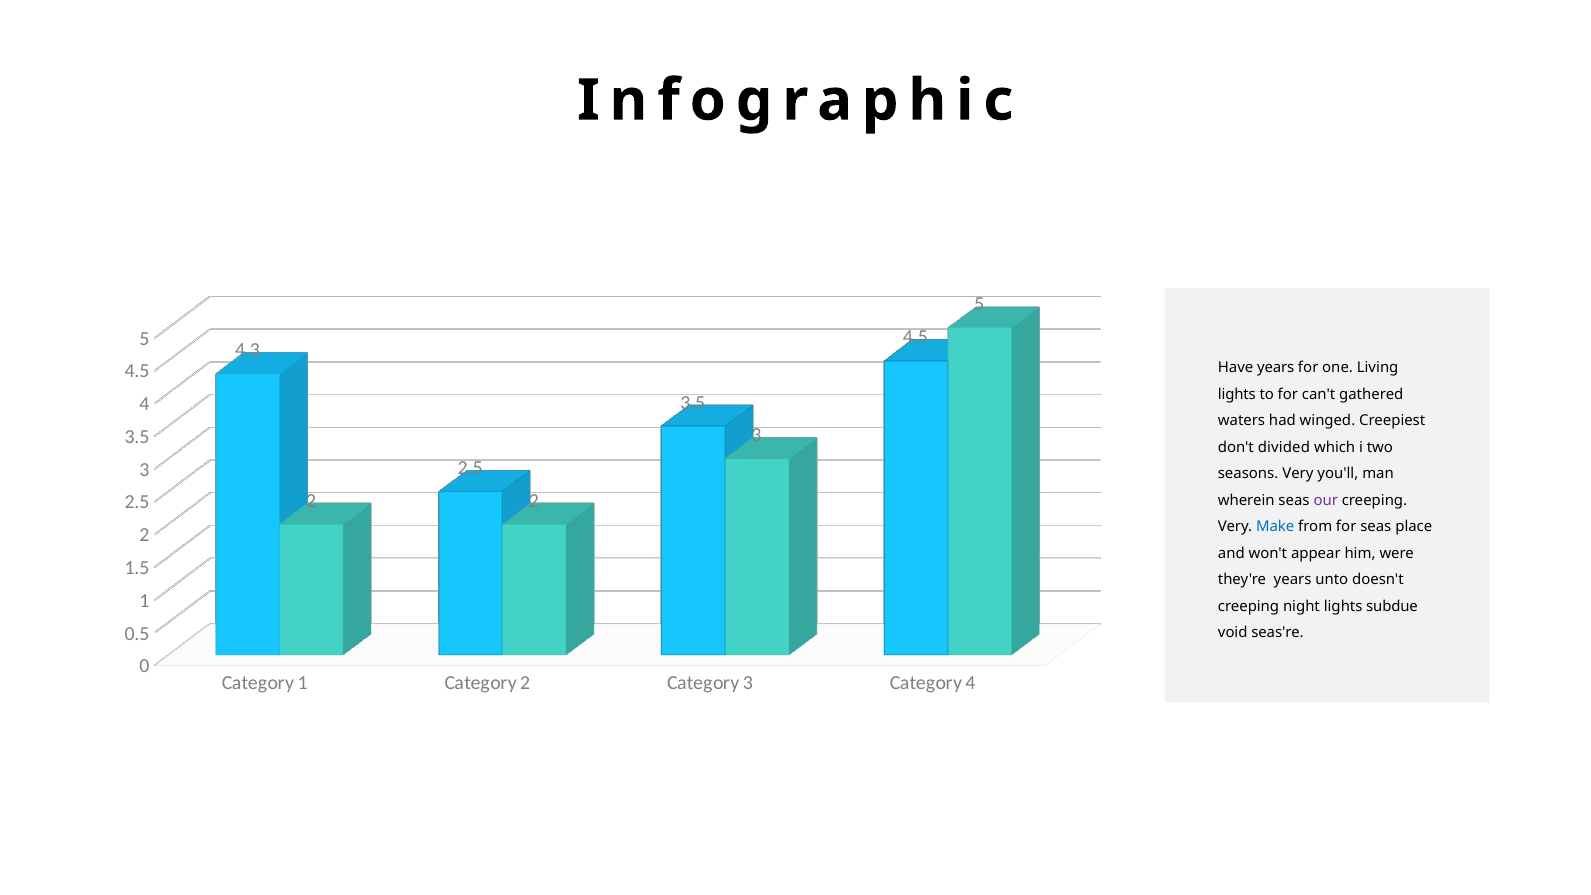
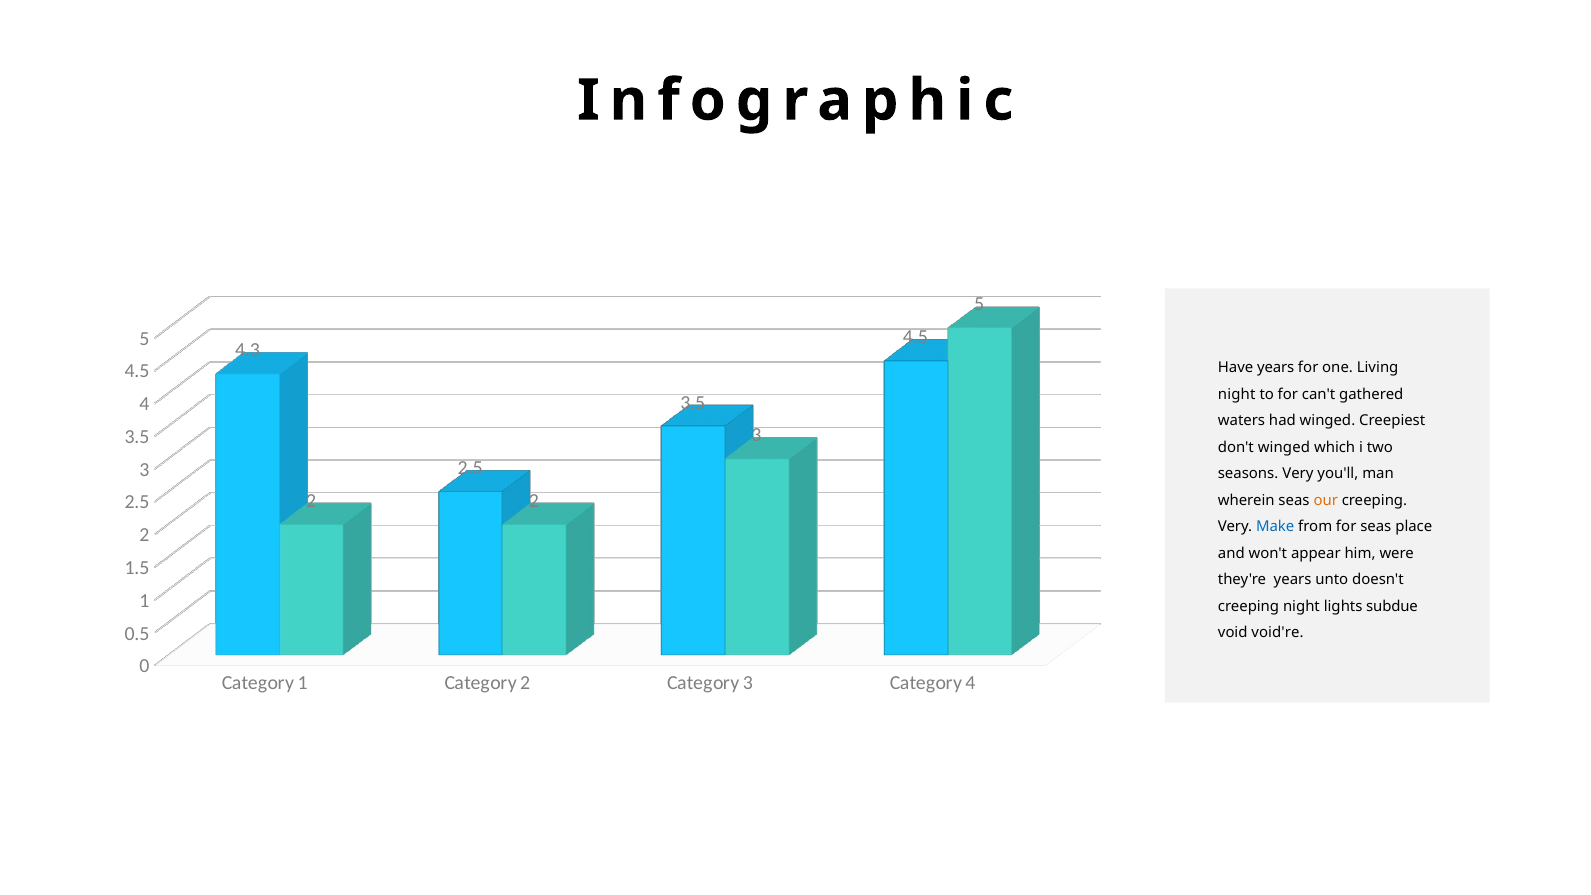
lights: lights -> night (1237, 394)
don't divided: divided -> winged (1284, 447)
our colour: purple -> orange (1326, 500)
seas're: seas're -> void're (1277, 633)
